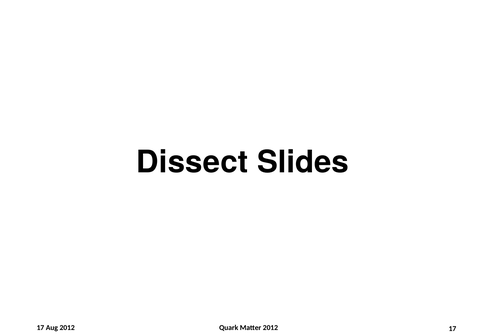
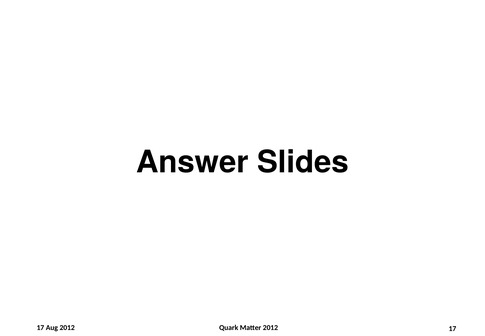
Dissect: Dissect -> Answer (192, 162)
